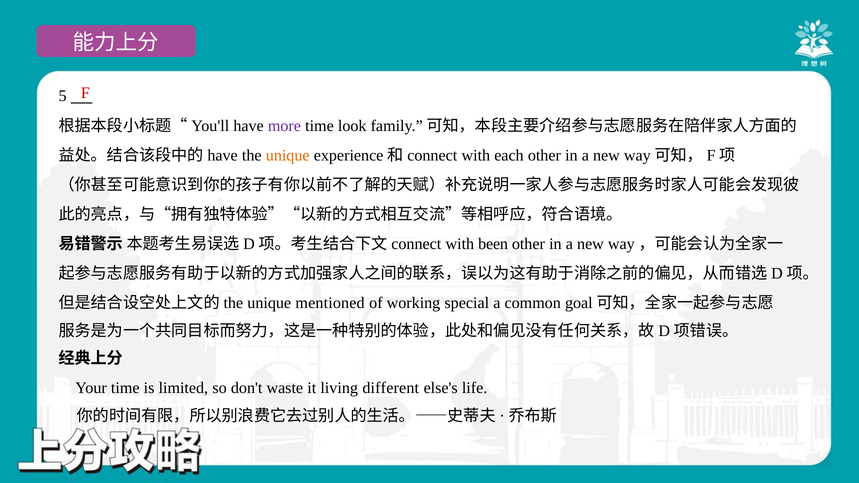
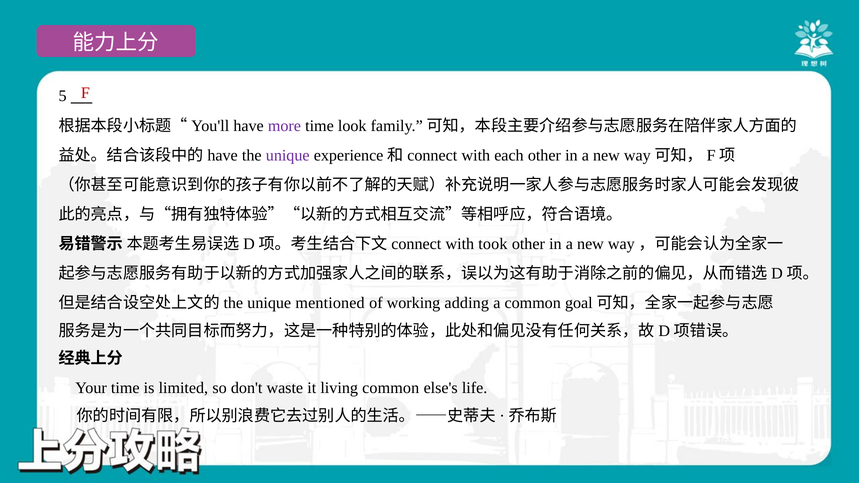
unique colour: orange -> purple (288, 156)
been: been -> took (493, 244)
special: special -> adding (467, 303)
living different: different -> common (391, 388)
